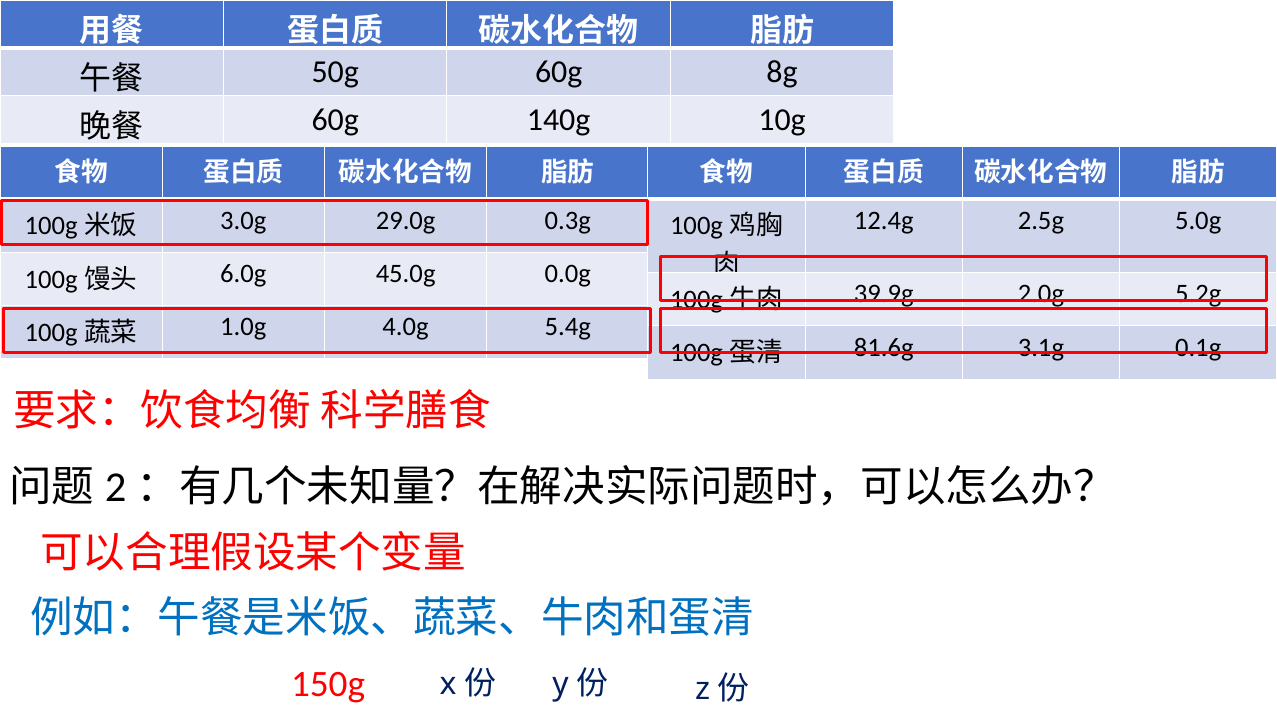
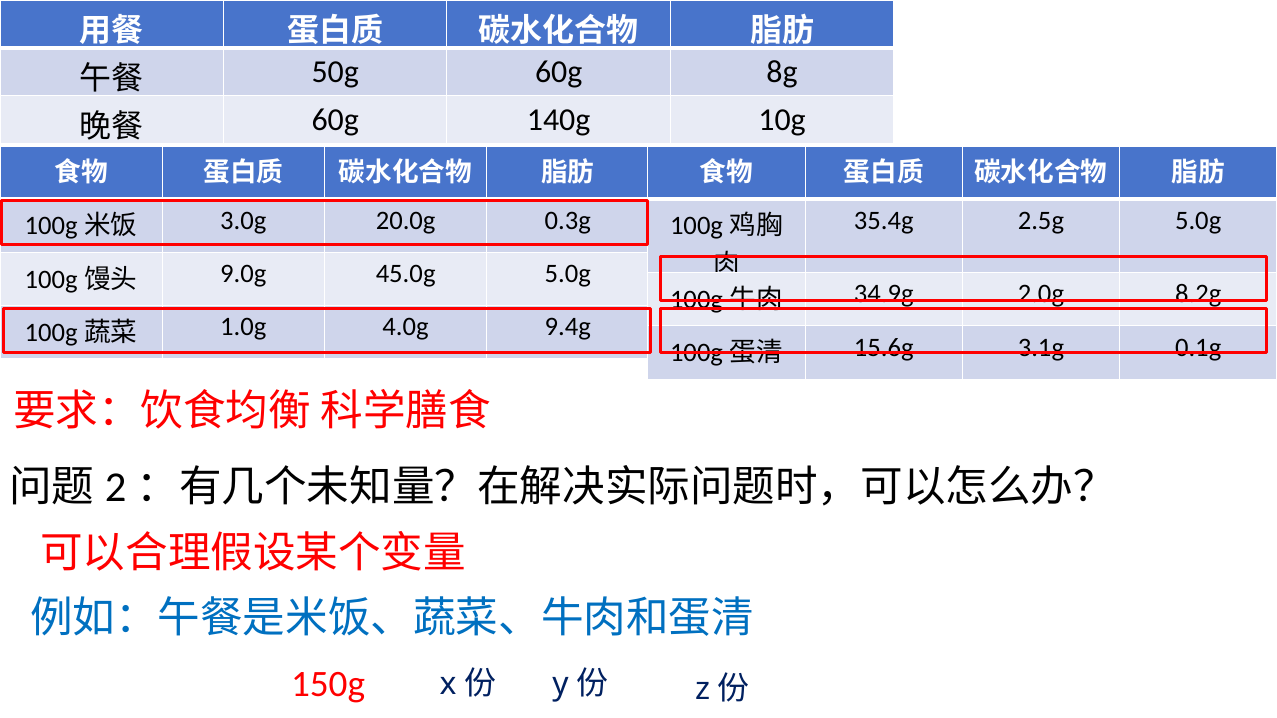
12.4g: 12.4g -> 35.4g (884, 221)
29.0g: 29.0g -> 20.0g (406, 221)
6.0g: 6.0g -> 9.0g (243, 274)
45.0g 0.0g: 0.0g -> 5.0g (568, 274)
39.9g: 39.9g -> 34.9g (884, 294)
5.2g: 5.2g -> 8.2g (1198, 294)
5.4g: 5.4g -> 9.4g (568, 327)
81.6g: 81.6g -> 15.6g (884, 347)
